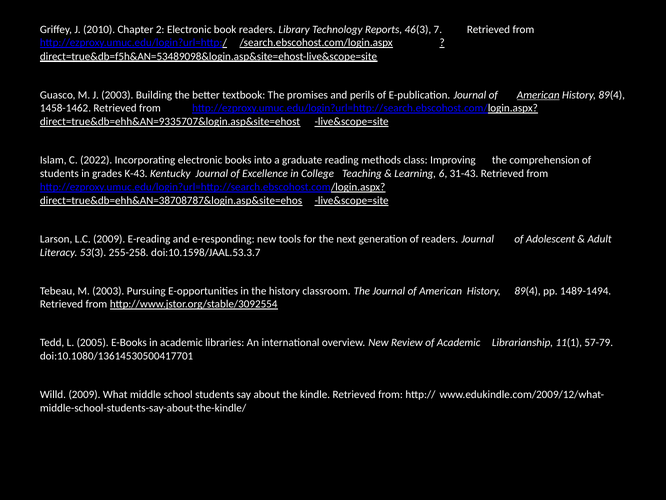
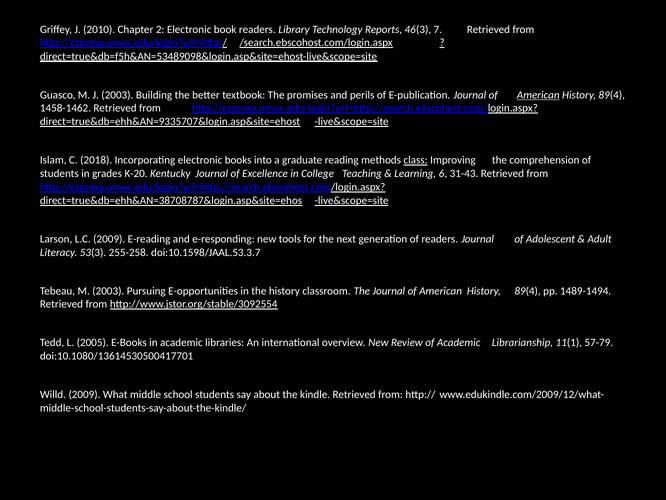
2022: 2022 -> 2018 (96, 160)
class underline: none -> present (416, 160)
K-43: K-43 -> K-20 (136, 173)
